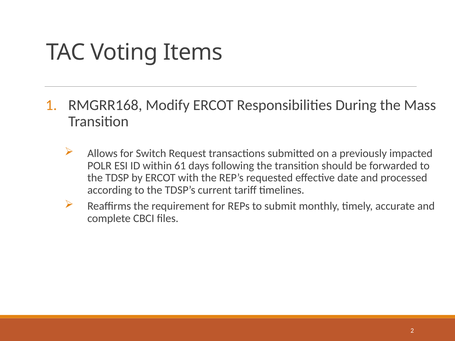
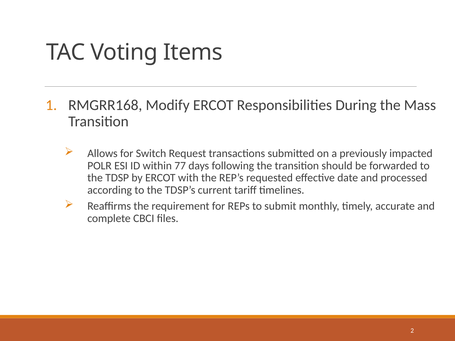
61: 61 -> 77 (180, 166)
